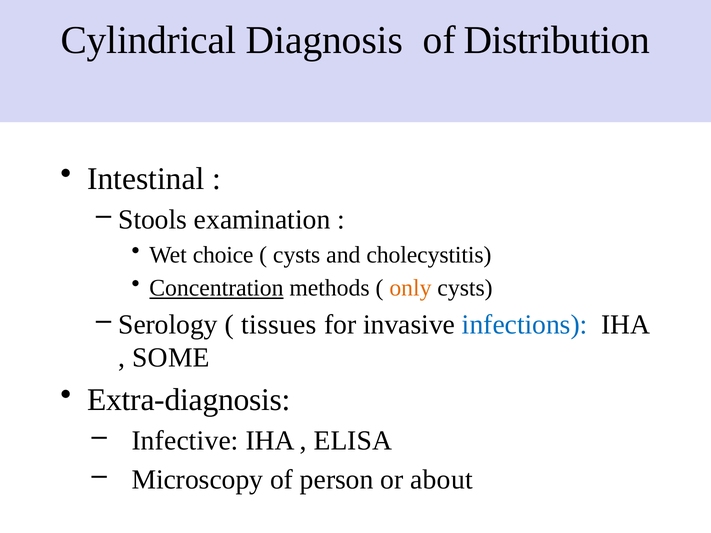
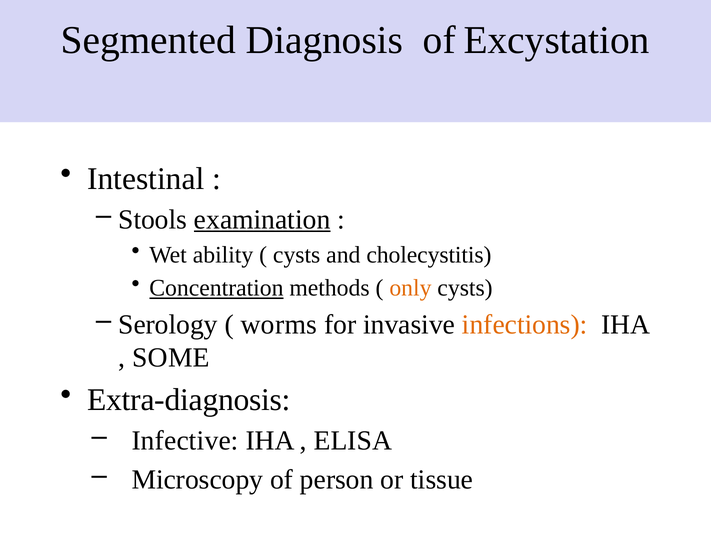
Cylindrical: Cylindrical -> Segmented (148, 40)
Distribution: Distribution -> Excystation (557, 40)
examination underline: none -> present (262, 220)
choice: choice -> ability (223, 255)
tissues: tissues -> worms (279, 325)
infections colour: blue -> orange (525, 325)
about: about -> tissue (442, 480)
